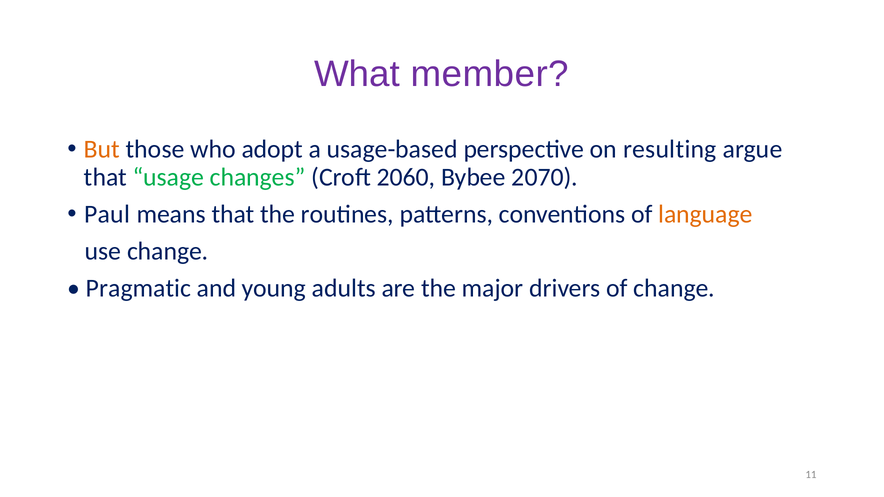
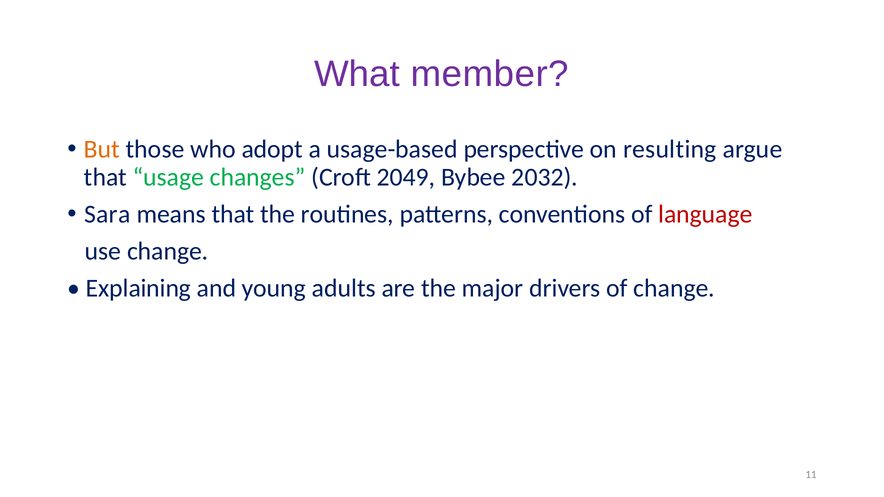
2060: 2060 -> 2049 (406, 177)
2070: 2070 -> 2032 (545, 177)
Paul: Paul -> Sara (107, 214)
language colour: orange -> red (705, 214)
Pragmatic: Pragmatic -> Explaining (139, 289)
